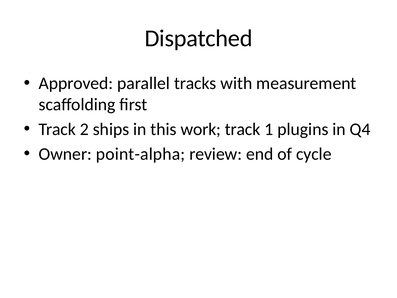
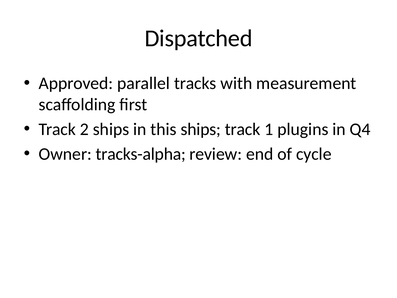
this work: work -> ships (201, 129)
point-alpha: point-alpha -> tracks-alpha (141, 154)
